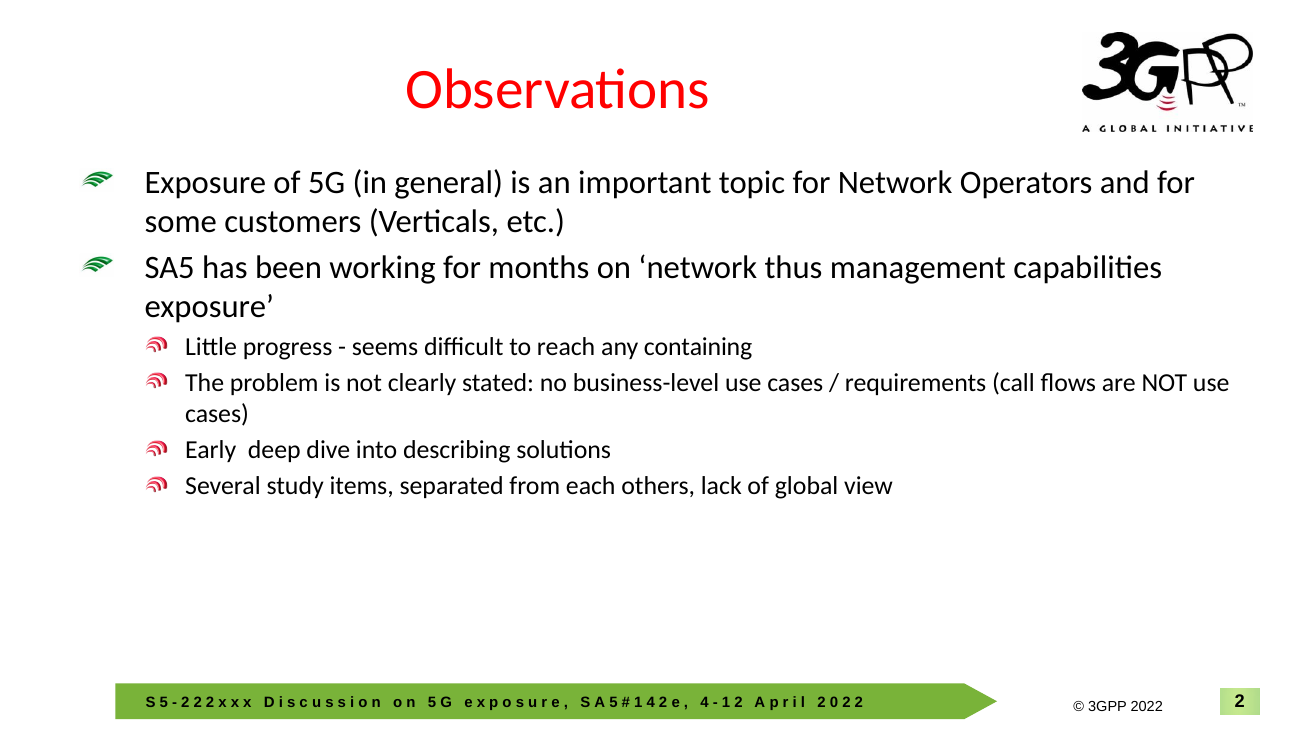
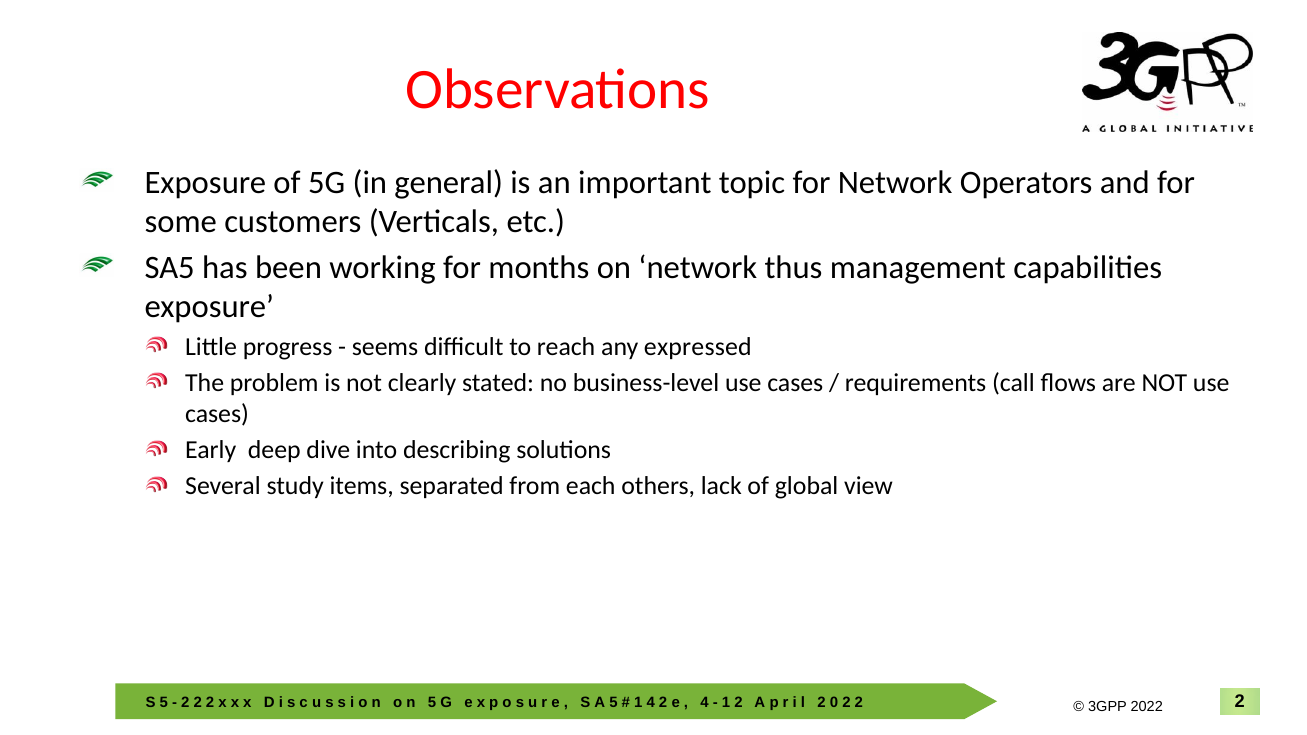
containing: containing -> expressed (698, 347)
